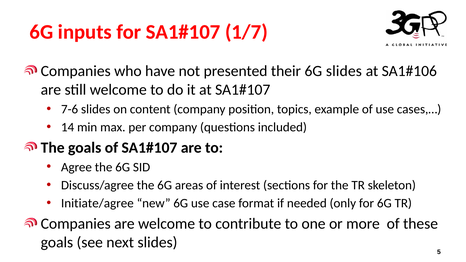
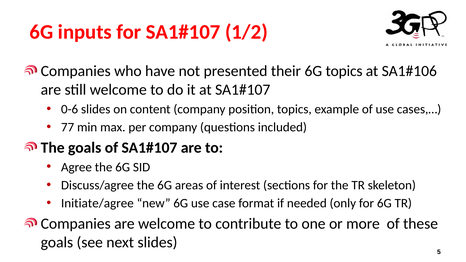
1/7: 1/7 -> 1/2 (246, 32)
6G slides: slides -> topics (344, 71)
7-6: 7-6 -> 0-6 (70, 109)
14: 14 -> 77 (68, 127)
